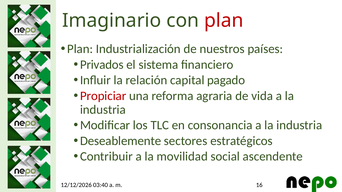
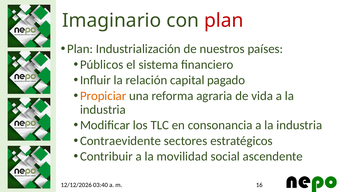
Privados: Privados -> Públicos (102, 65)
Propiciar colour: red -> orange (103, 96)
Deseablemente: Deseablemente -> Contraevidente (121, 141)
